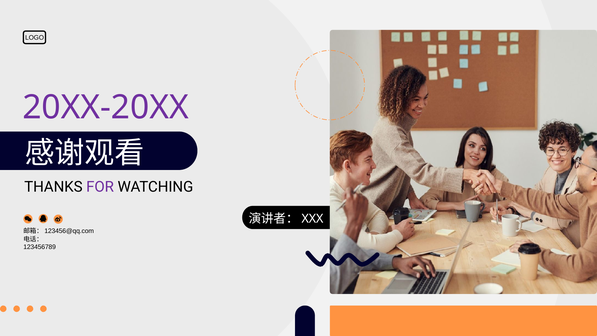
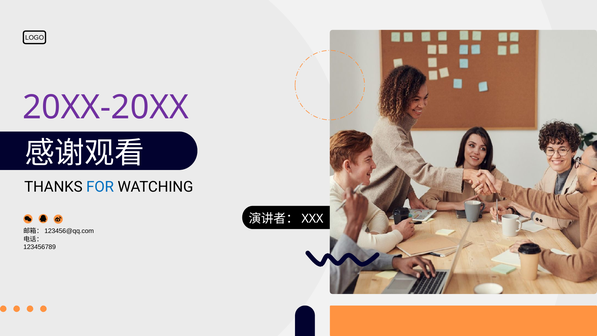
FOR colour: purple -> blue (100, 187)
